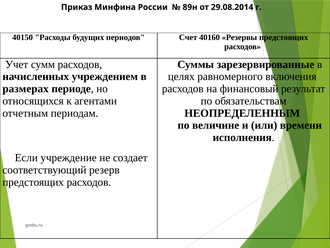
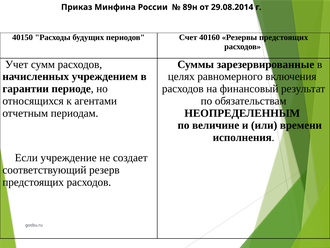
размерах: размерах -> гарантии (26, 89)
